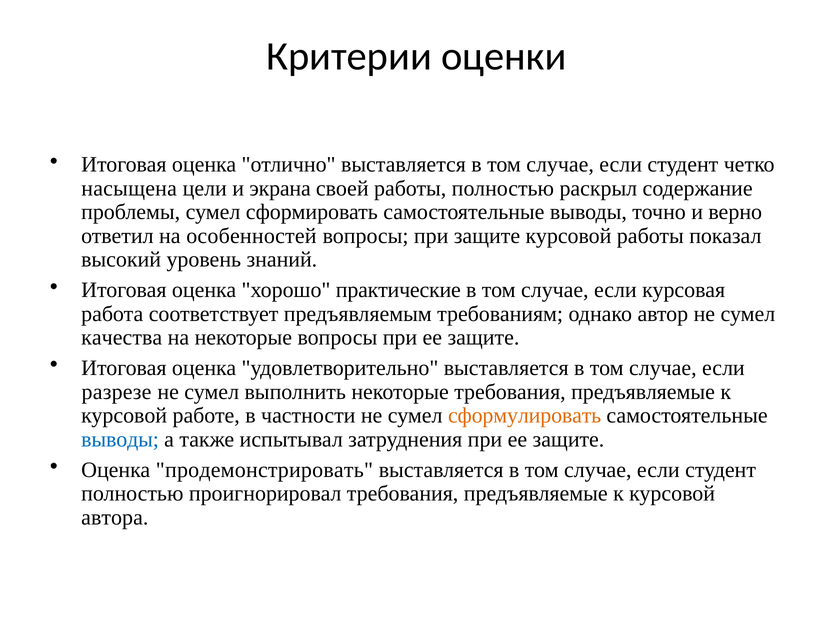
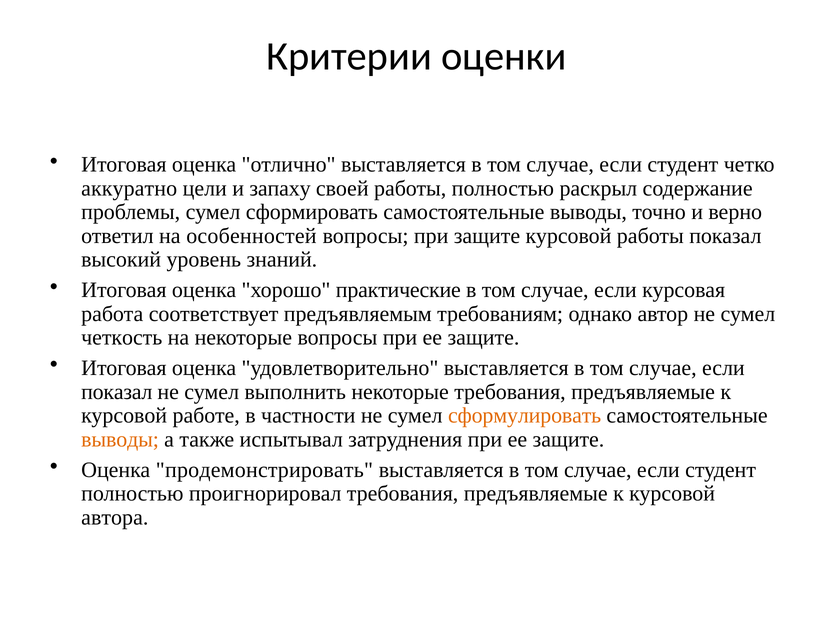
насыщена: насыщена -> аккуратно (129, 188)
экрана: экрана -> запаху (280, 188)
качества: качества -> четкость (122, 338)
разрезе: разрезе -> показал (117, 392)
выводы colour: blue -> orange (120, 439)
